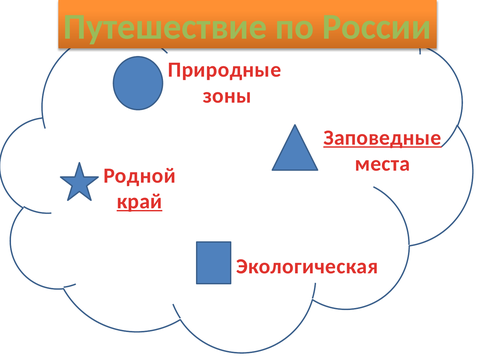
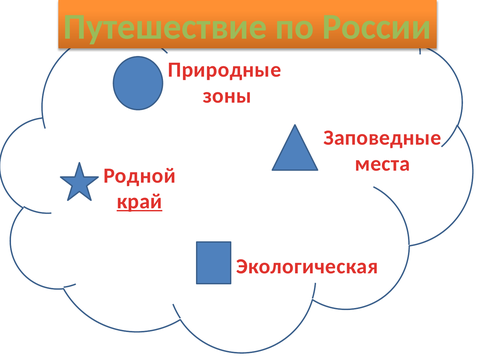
Заповедные underline: present -> none (382, 138)
